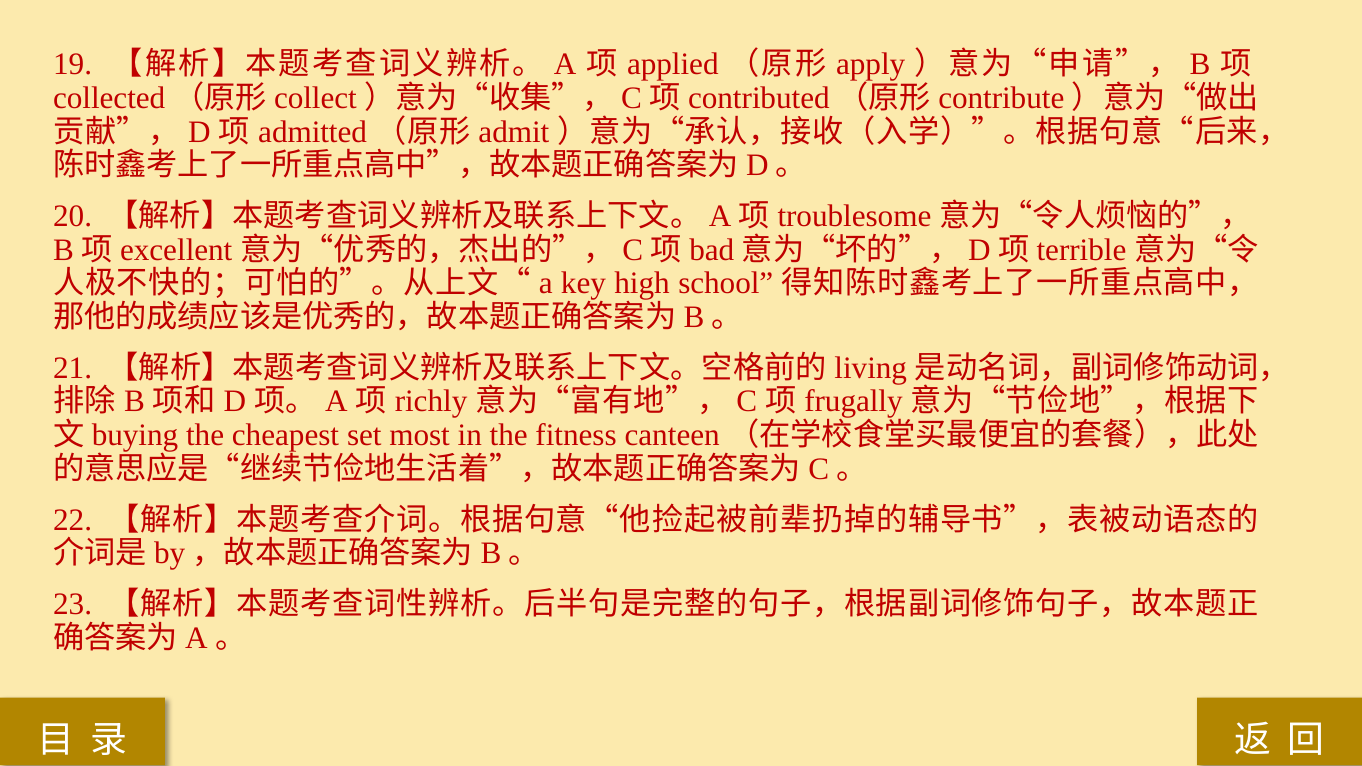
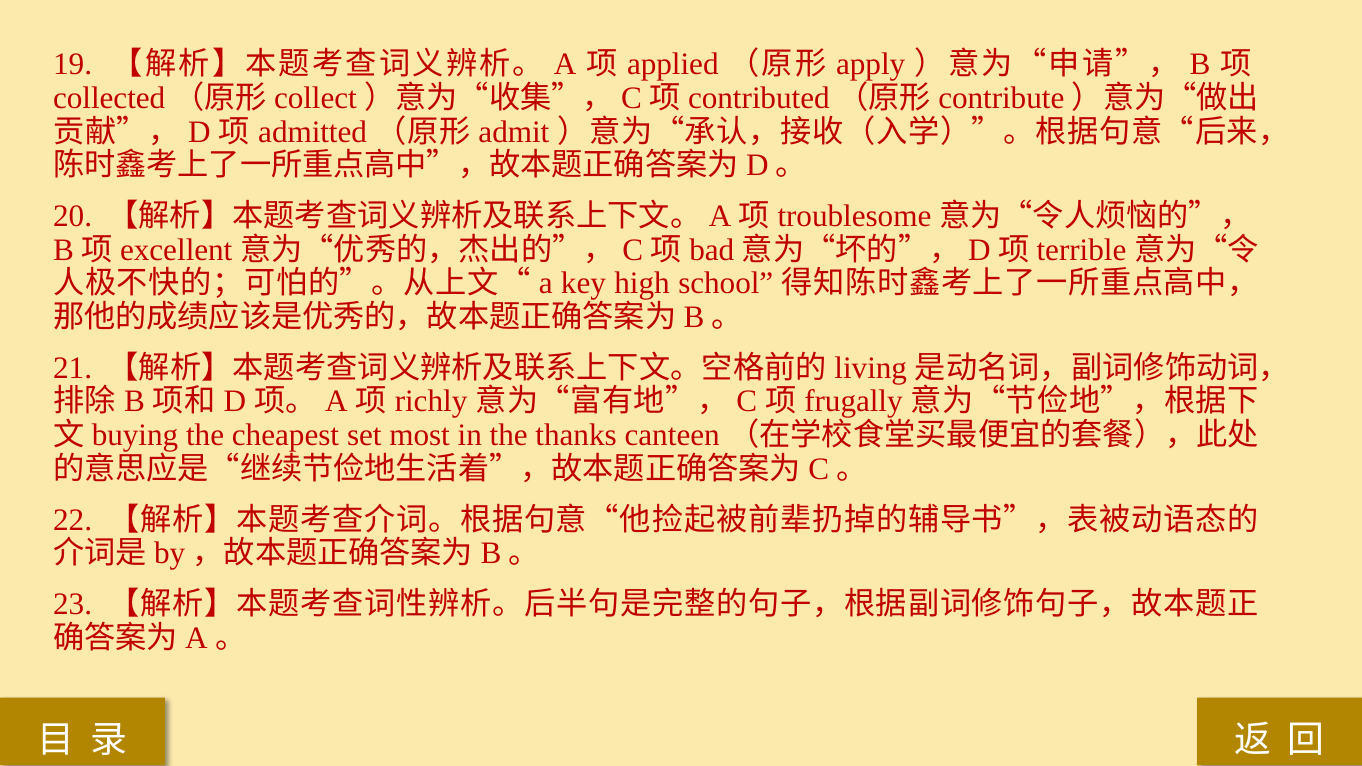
fitness: fitness -> thanks (576, 435)
